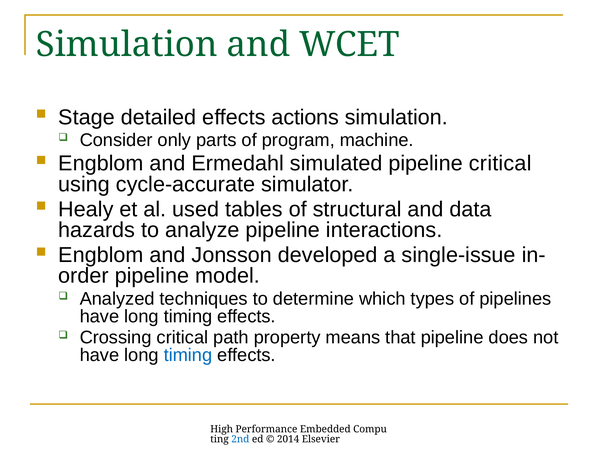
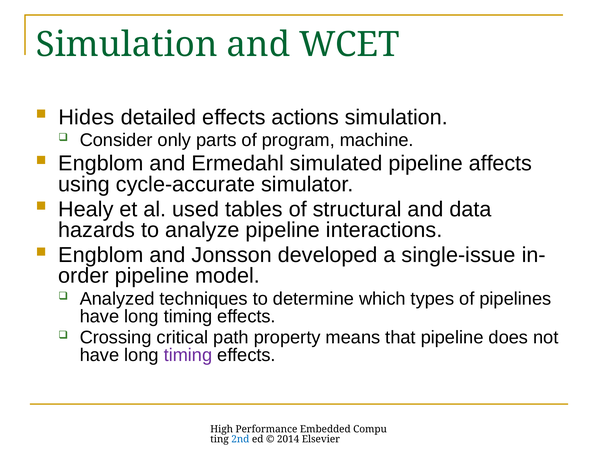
Stage: Stage -> Hides (86, 117)
pipeline critical: critical -> affects (500, 163)
timing colour: blue -> purple (188, 355)
